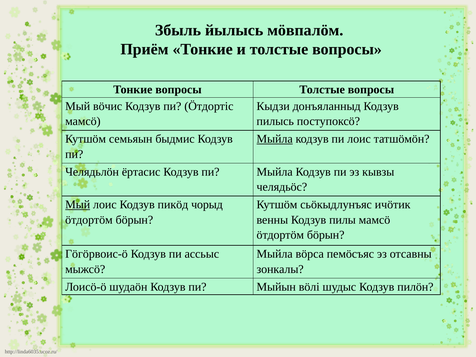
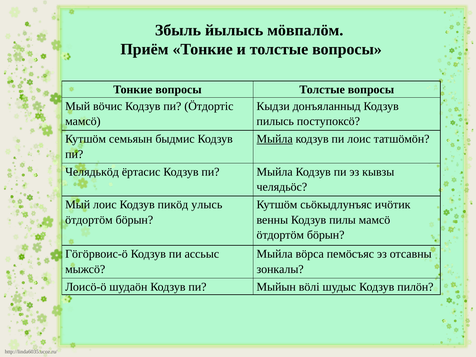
Челядьлӧн: Челядьлӧн -> Челядькӧд (92, 172)
Мый underline: present -> none (78, 205)
чорыд: чорыд -> улысь (207, 205)
